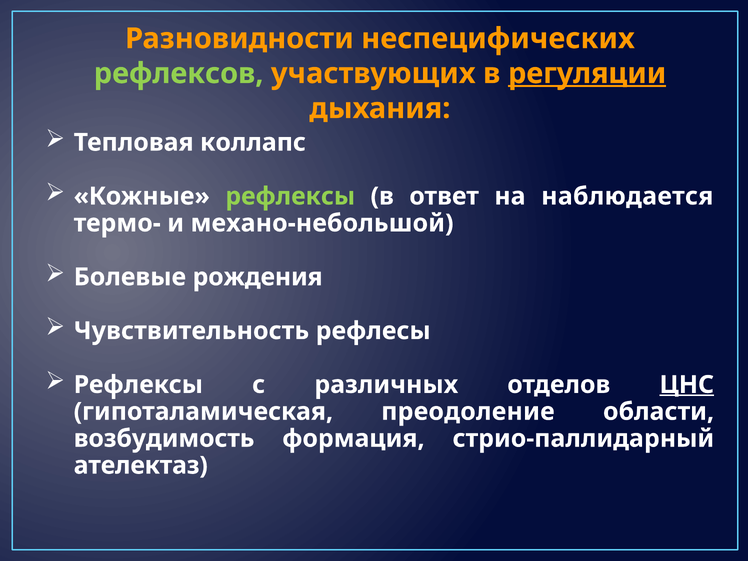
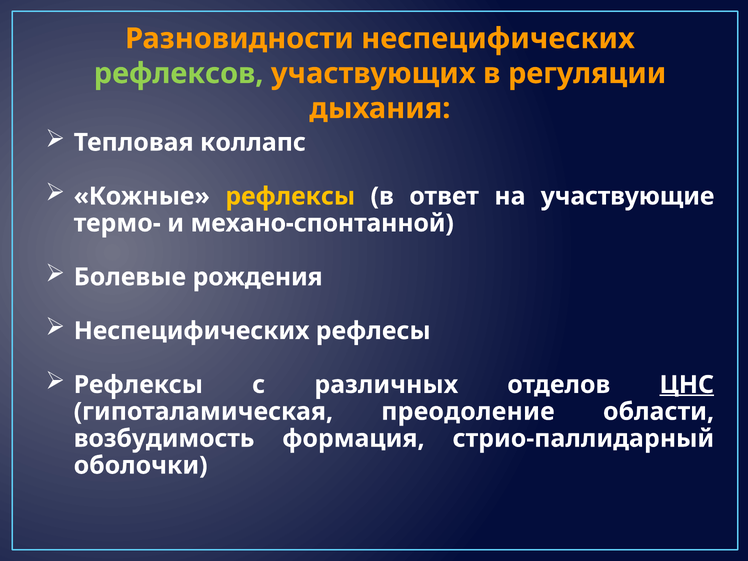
регуляции underline: present -> none (587, 74)
рефлексы colour: light green -> yellow (290, 196)
наблюдается: наблюдается -> участвующие (628, 196)
механо-небольшой: механо-небольшой -> механо-спонтанной (322, 223)
Чувствительность: Чувствительность -> Неспецифических (192, 331)
ателектаз: ателектаз -> оболочки (141, 465)
